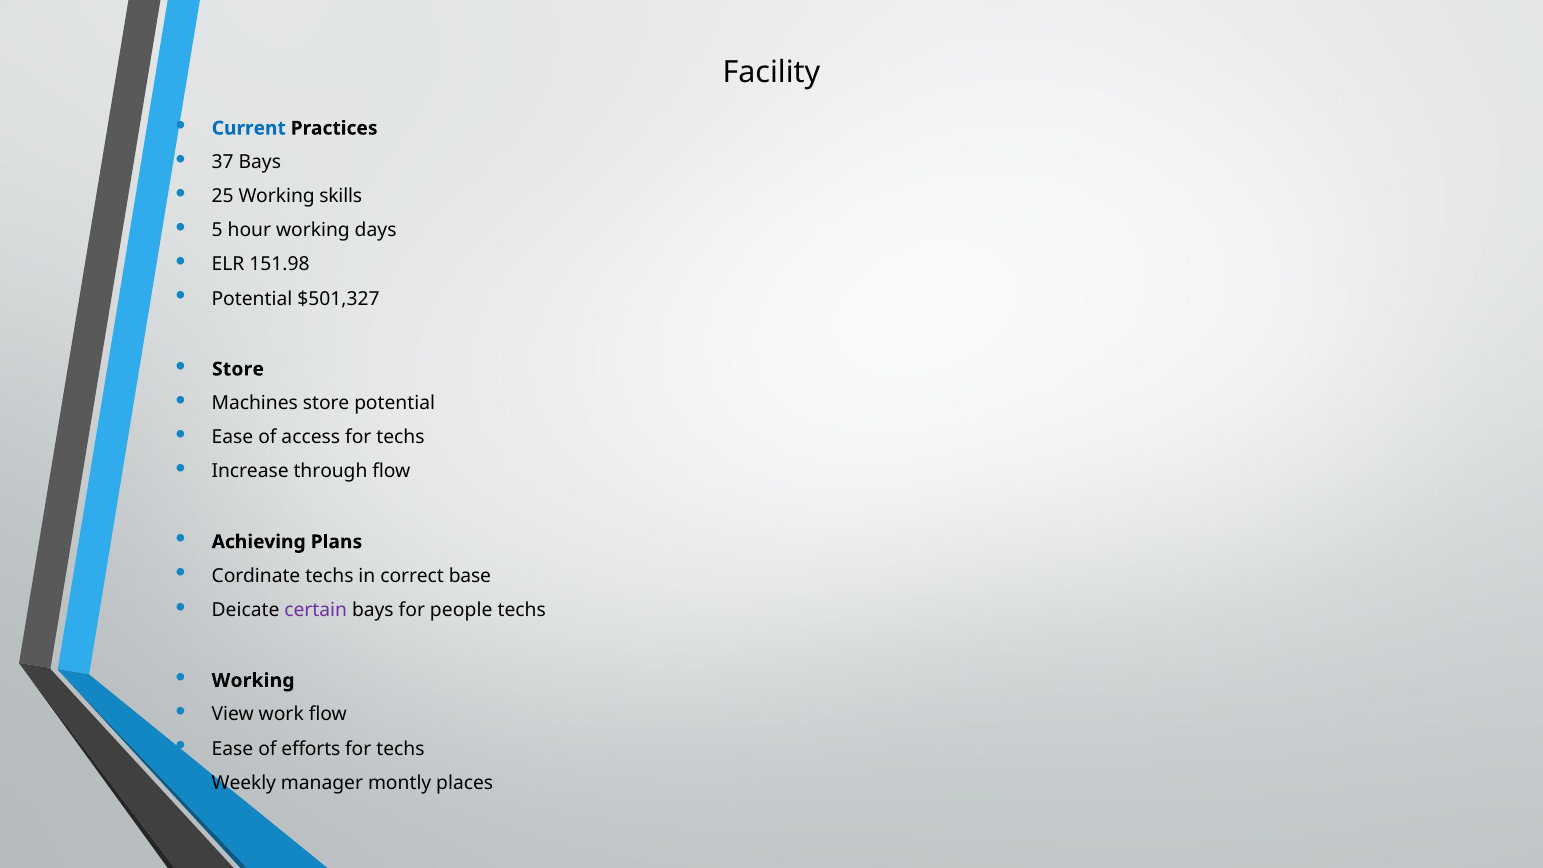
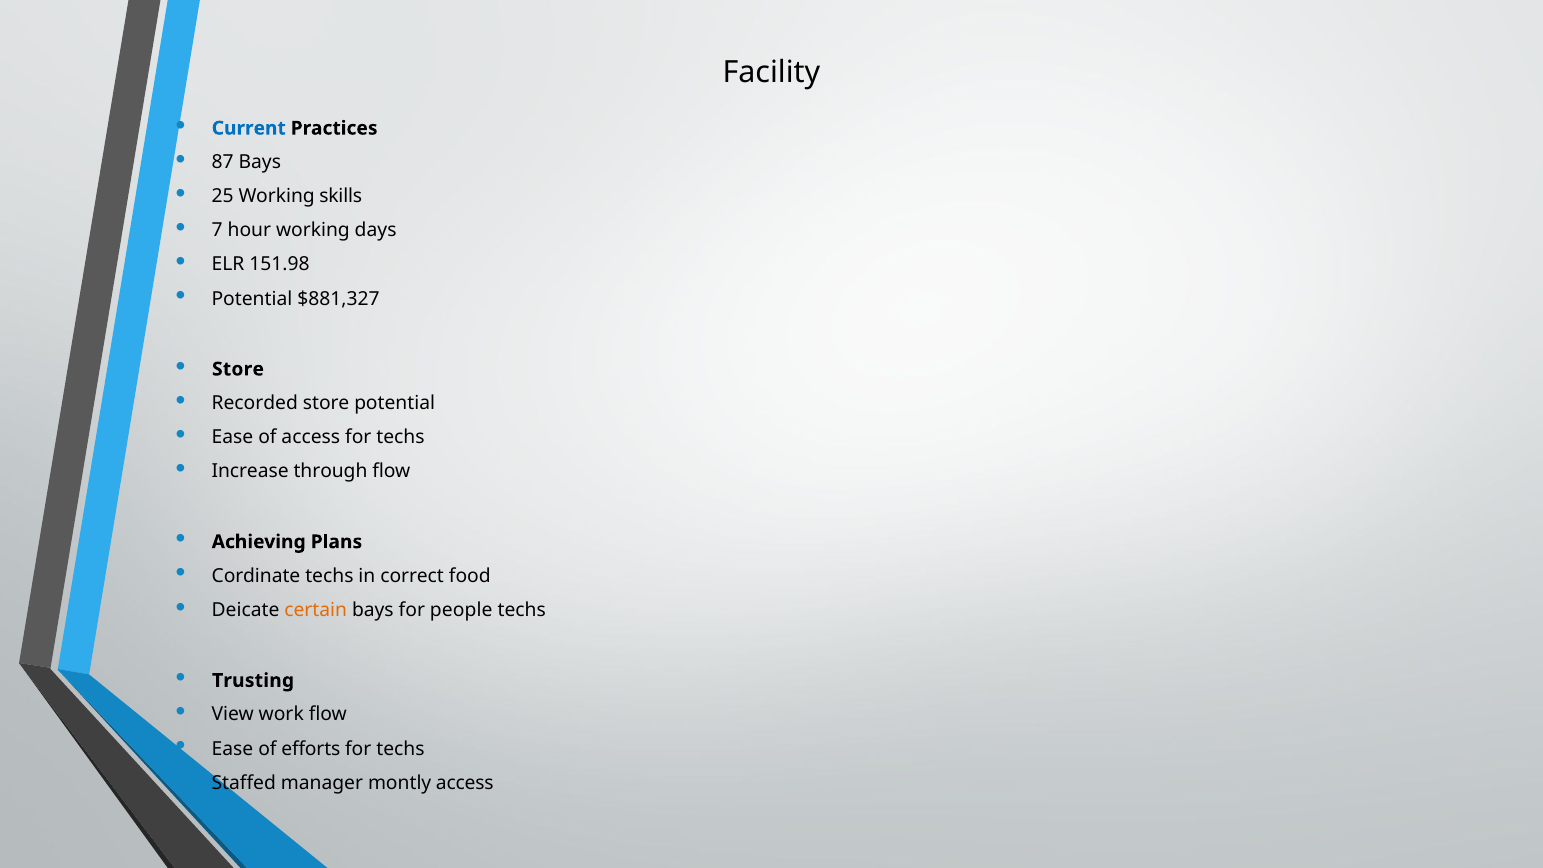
37: 37 -> 87 (223, 162)
5: 5 -> 7 (217, 230)
$501,327: $501,327 -> $881,327 (339, 299)
Machines: Machines -> Recorded (255, 403)
base: base -> food (470, 576)
certain colour: purple -> orange (316, 610)
Working: Working -> Trusting (253, 680)
Weekly: Weekly -> Staffed (244, 783)
montly places: places -> access (465, 783)
